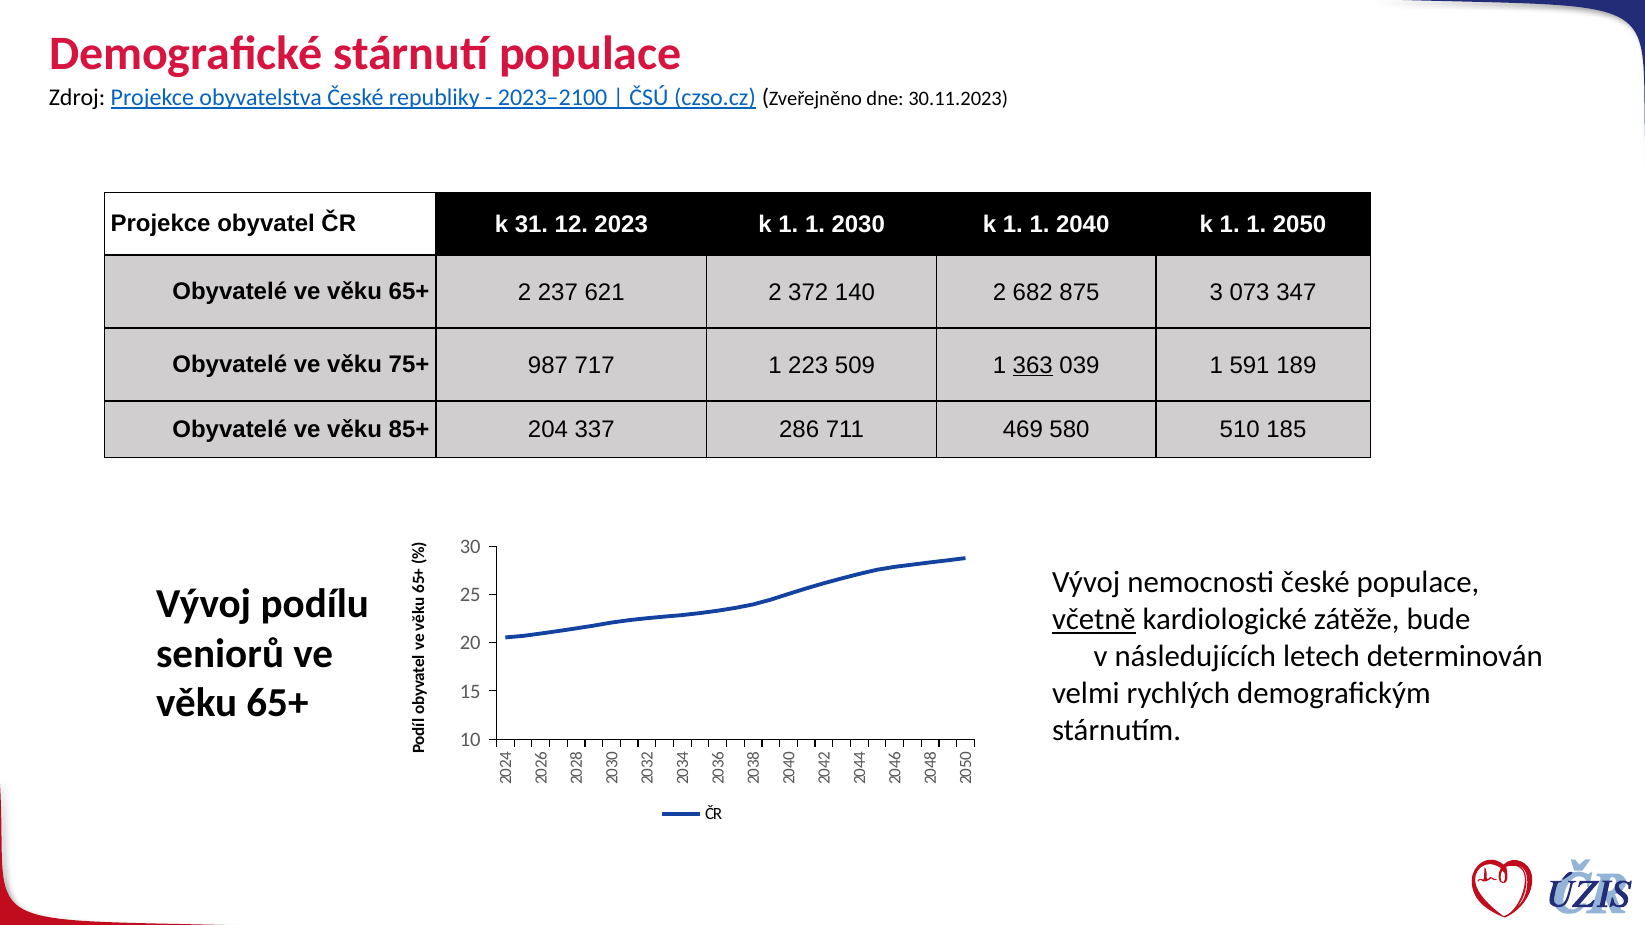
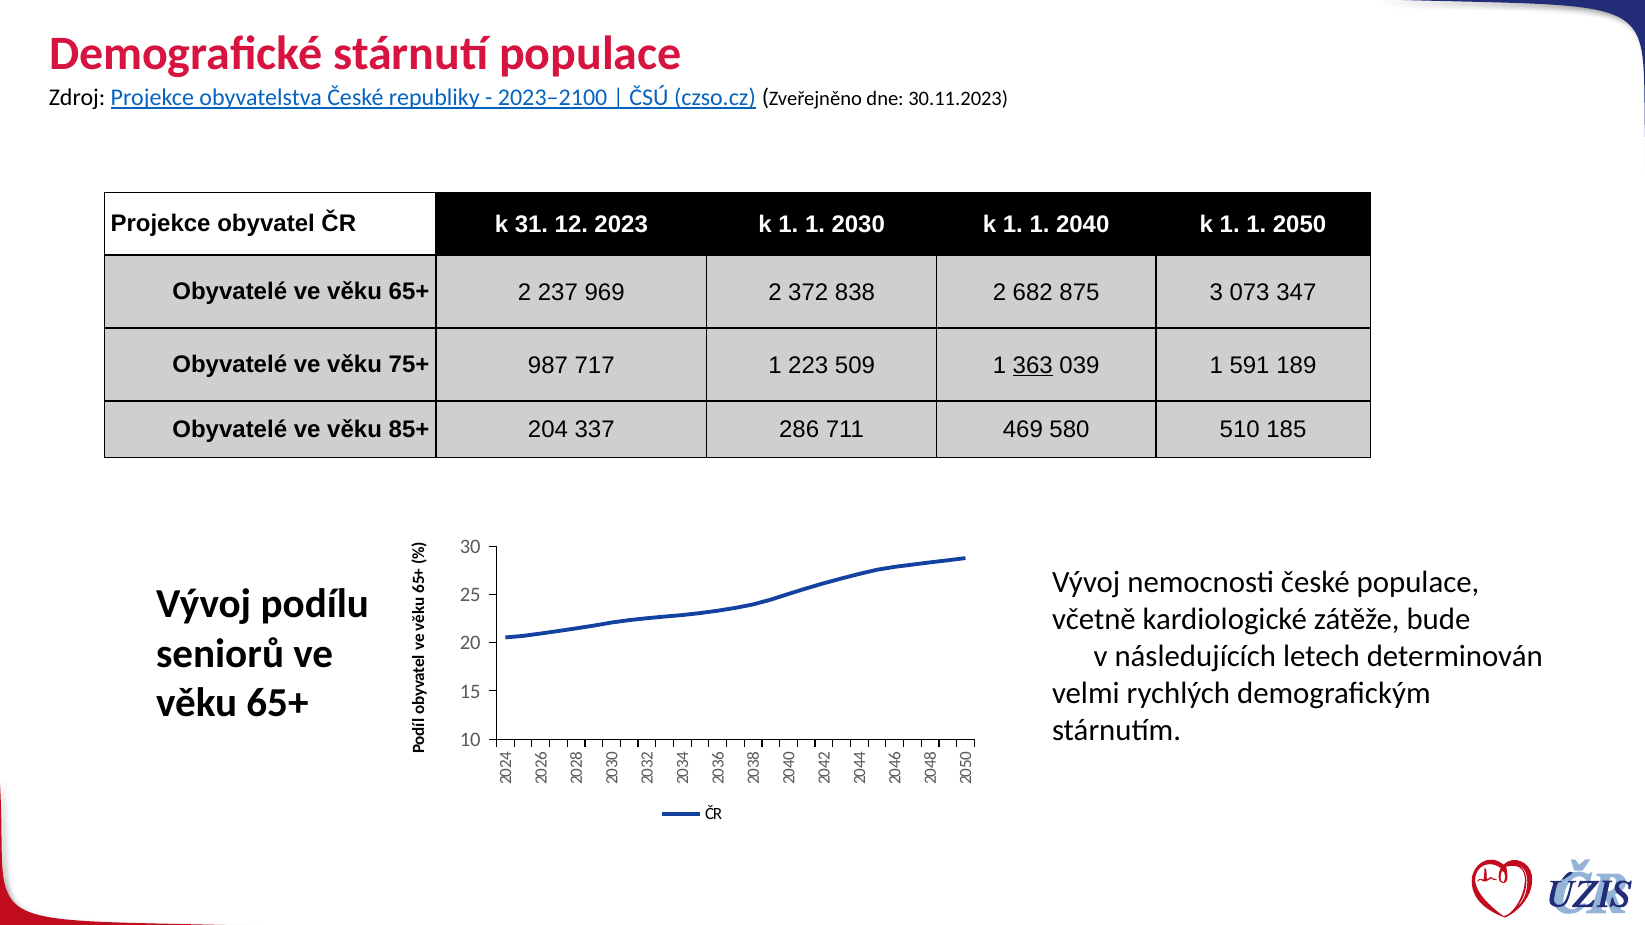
621: 621 -> 969 (605, 292)
140: 140 -> 838 (855, 292)
včetně underline: present -> none (1094, 620)
